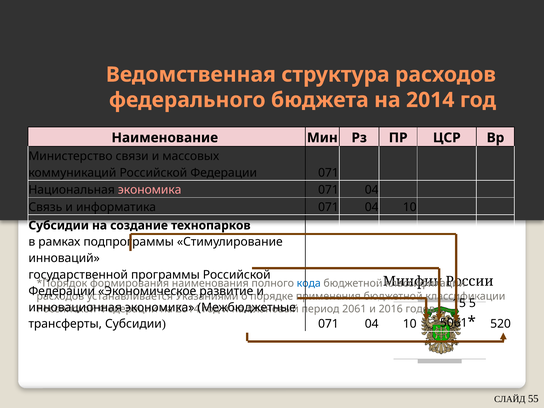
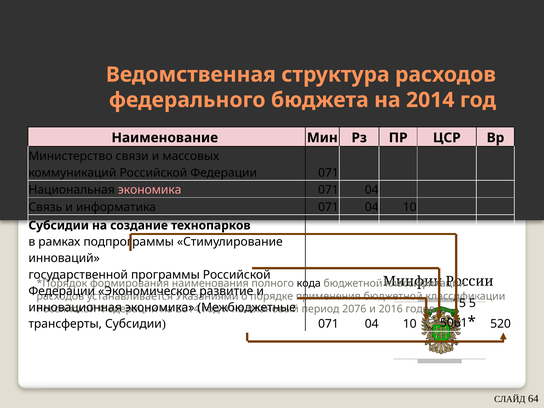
кода colour: blue -> black (309, 283)
2061: 2061 -> 2076 (354, 309)
55: 55 -> 64 (533, 399)
